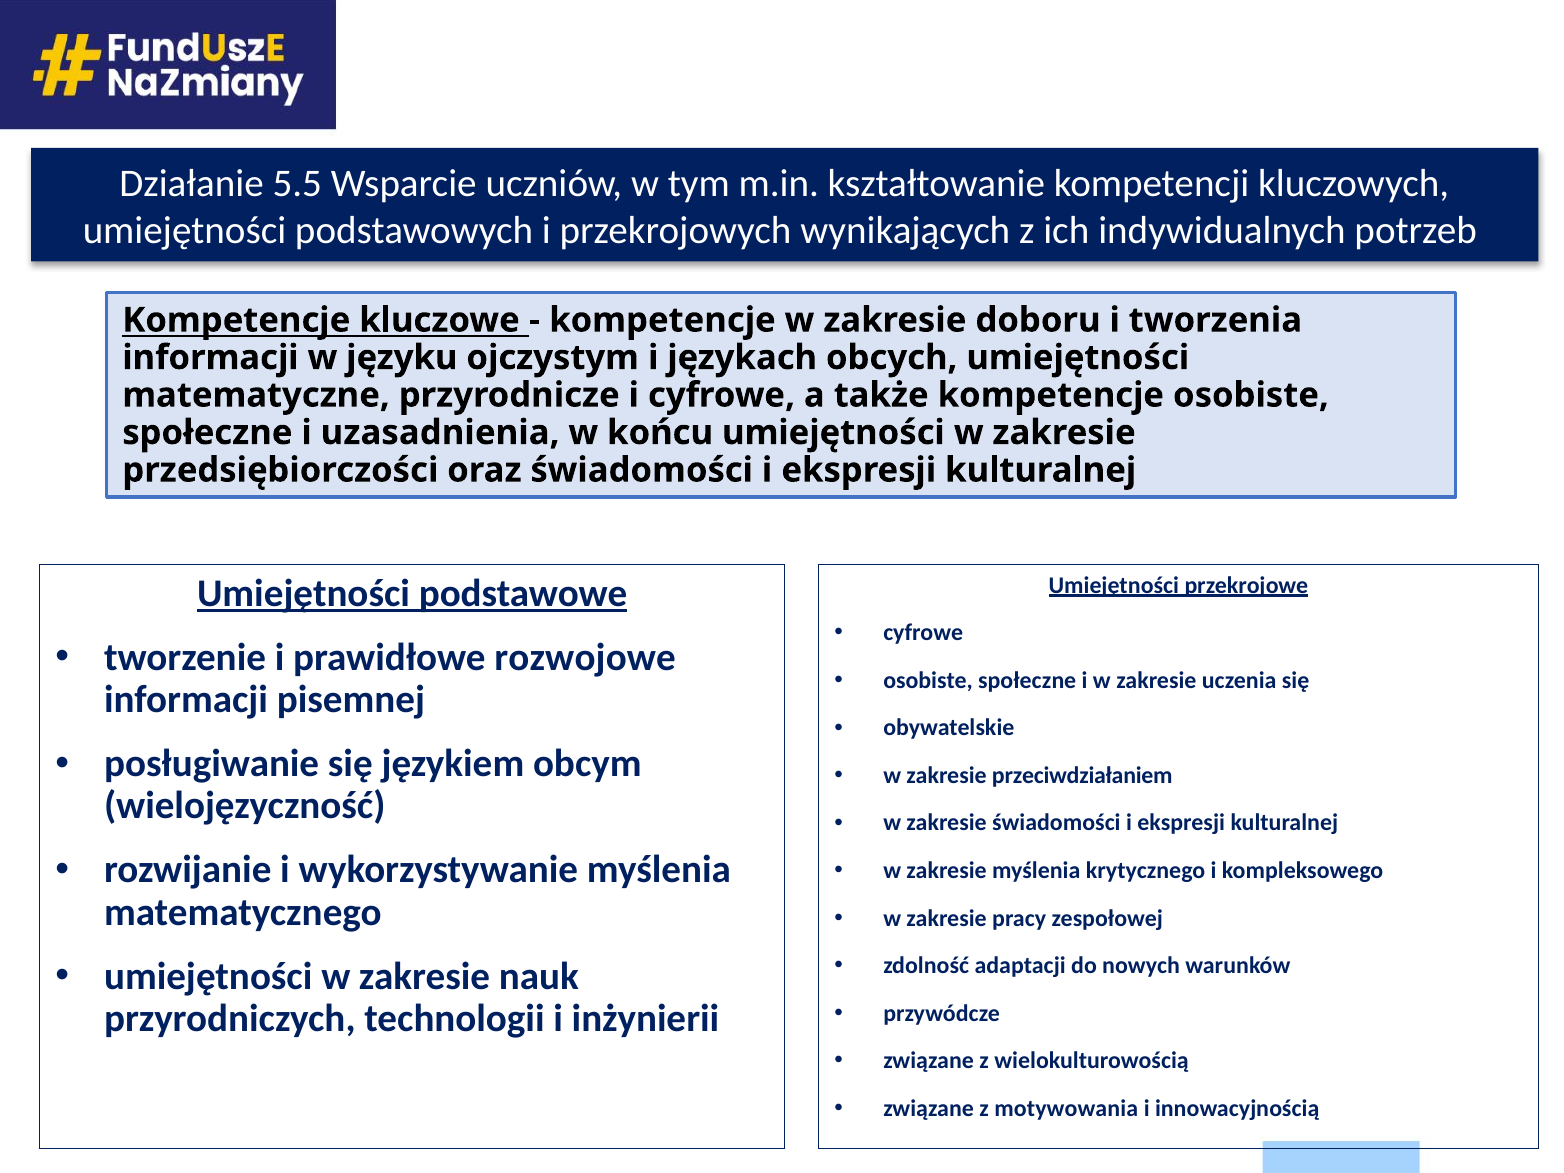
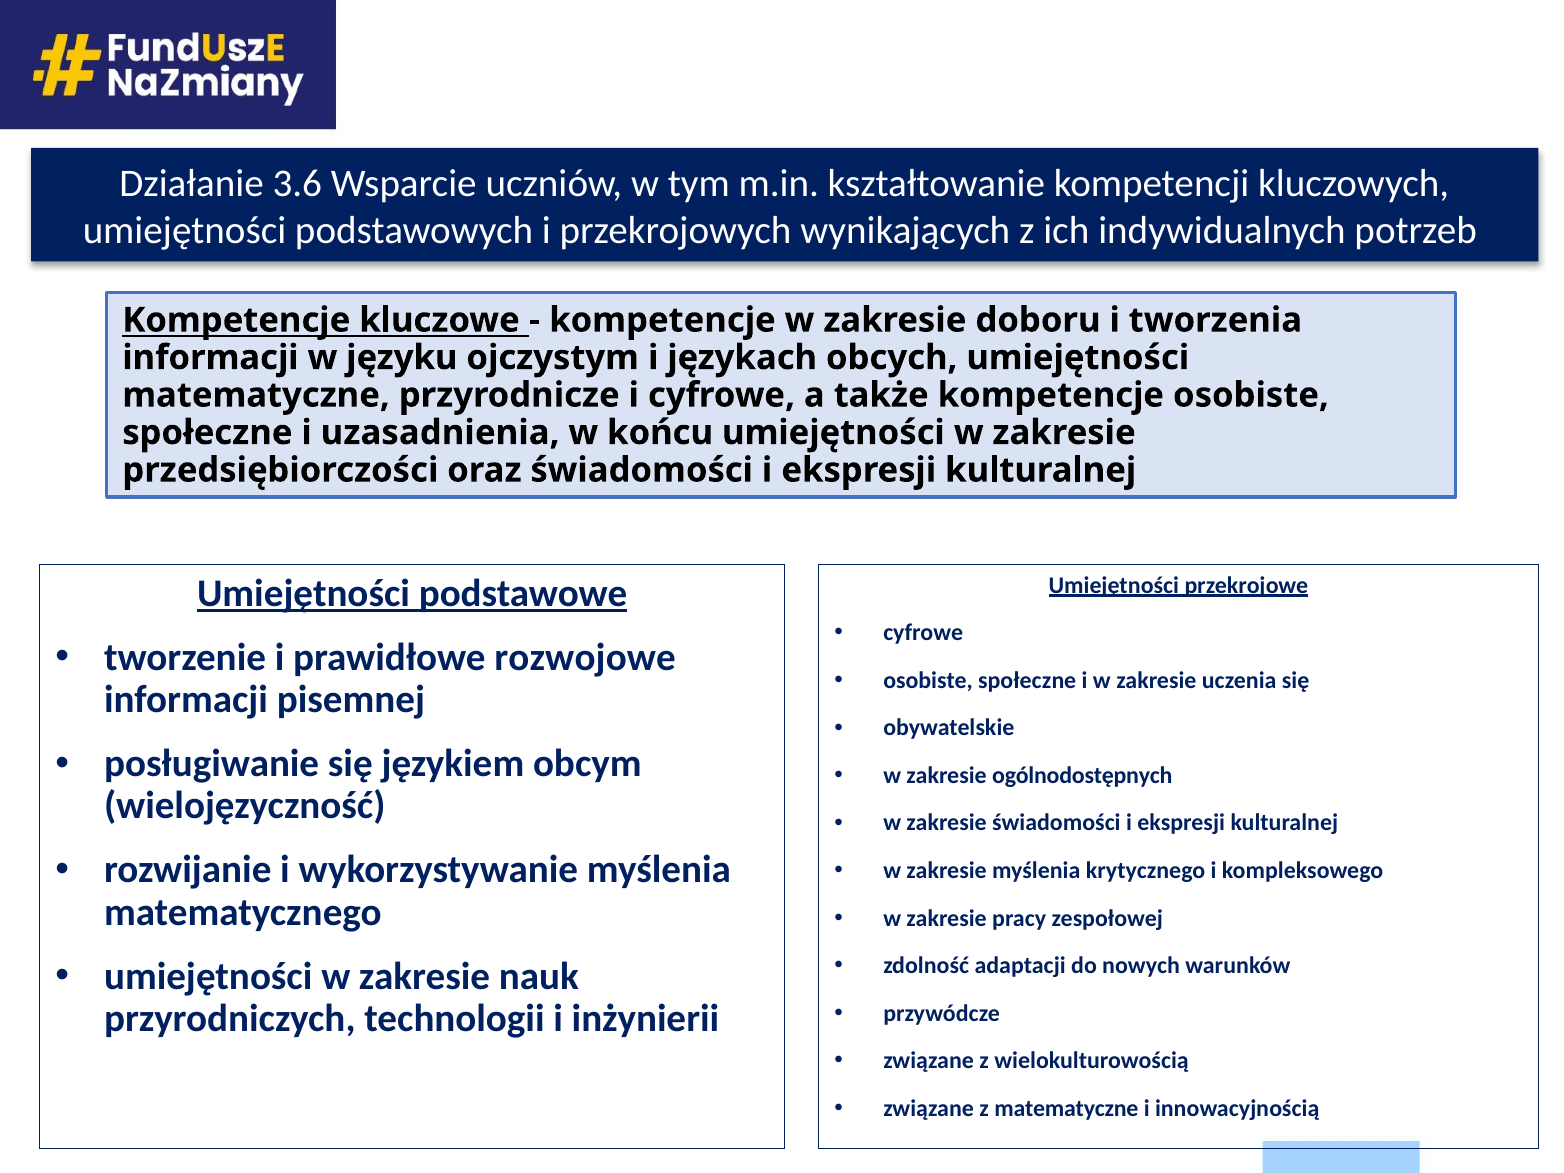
5.5: 5.5 -> 3.6 (297, 184)
przeciwdziałaniem: przeciwdziałaniem -> ogólnodostępnych (1082, 776)
z motywowania: motywowania -> matematyczne (1066, 1108)
